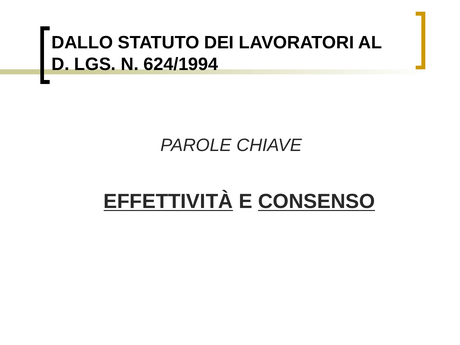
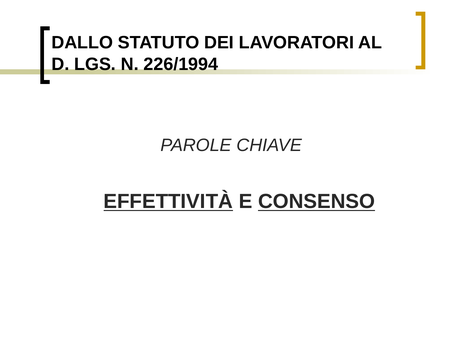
624/1994: 624/1994 -> 226/1994 (181, 64)
